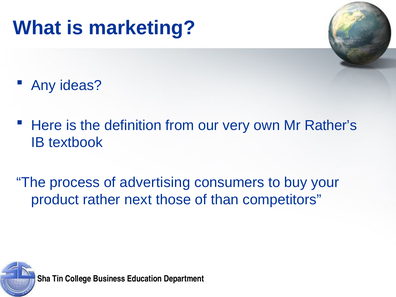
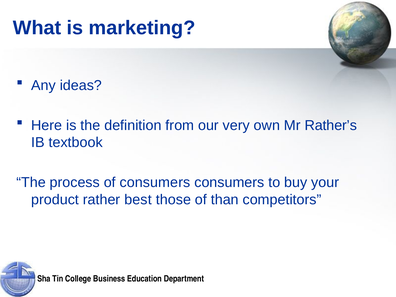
of advertising: advertising -> consumers (155, 182)
next: next -> best (138, 200)
